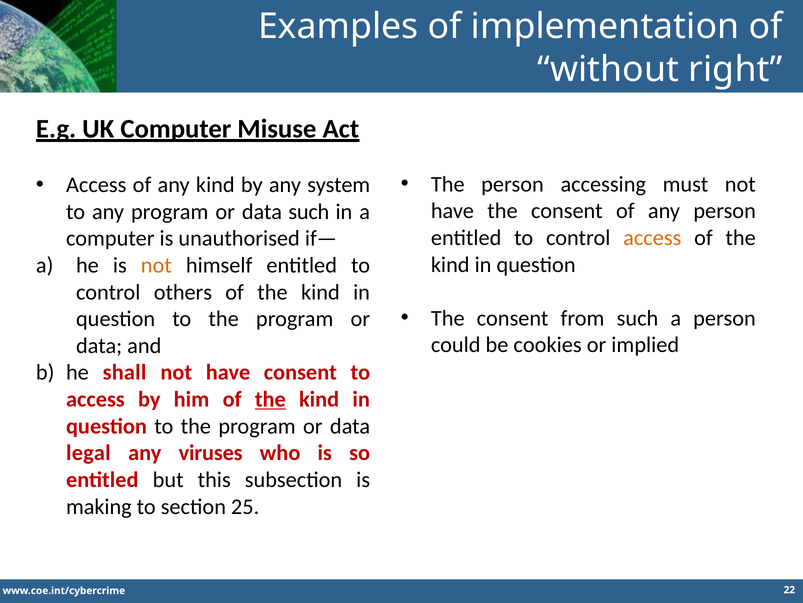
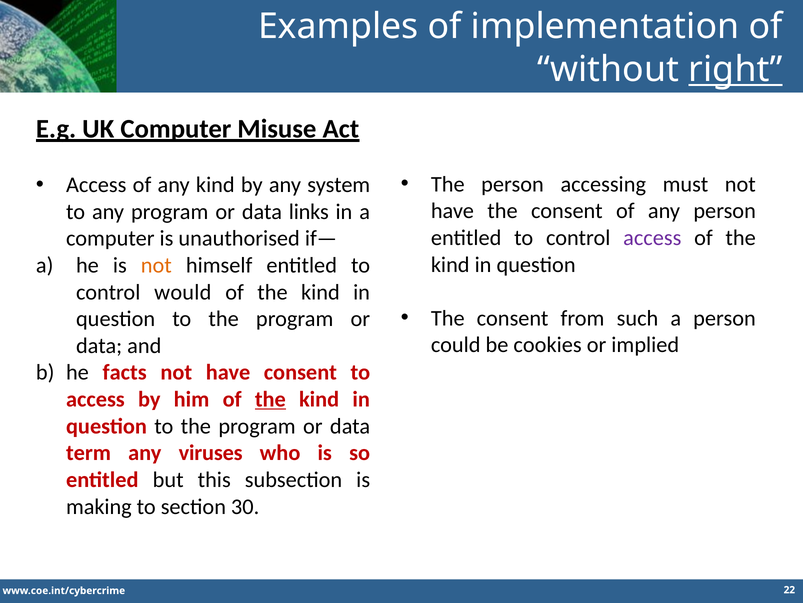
right underline: none -> present (735, 69)
data such: such -> links (309, 211)
access colour: orange -> purple (652, 238)
others: others -> would (183, 292)
shall: shall -> facts (125, 372)
legal: legal -> term (88, 452)
25: 25 -> 30 (245, 506)
